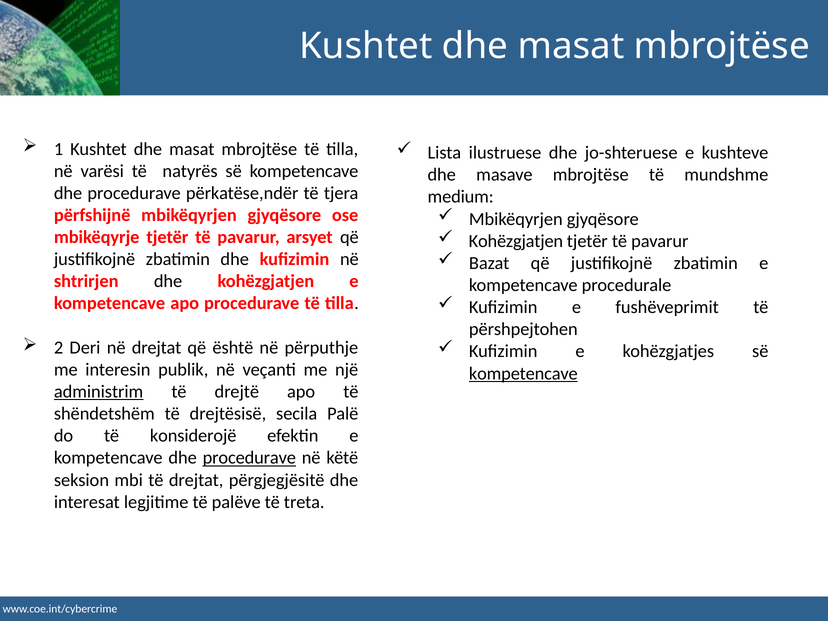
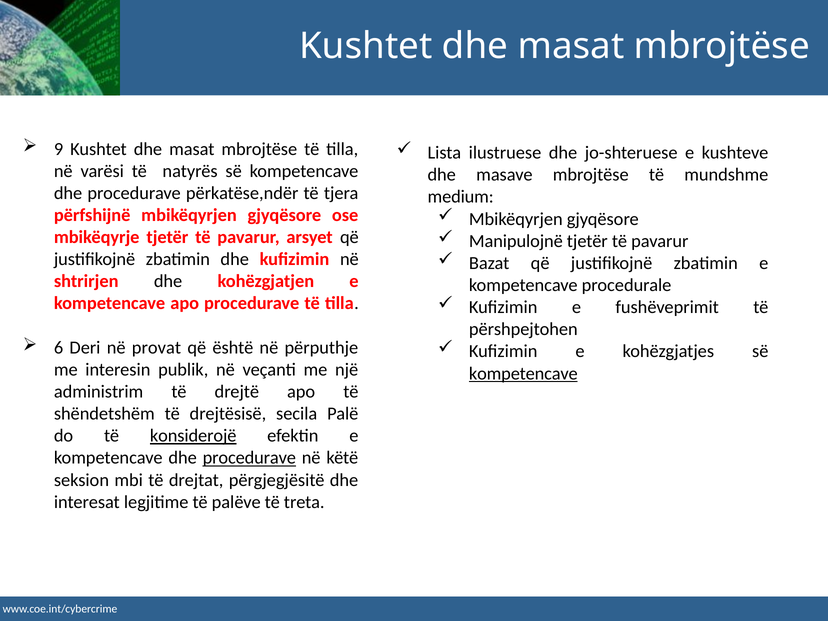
1: 1 -> 9 (59, 149)
Kohëzgjatjen: Kohëzgjatjen -> Manipulojnë (516, 241)
2: 2 -> 6 (59, 348)
në drejtat: drejtat -> provat (156, 348)
administrim underline: present -> none (99, 392)
konsiderojë underline: none -> present (193, 436)
